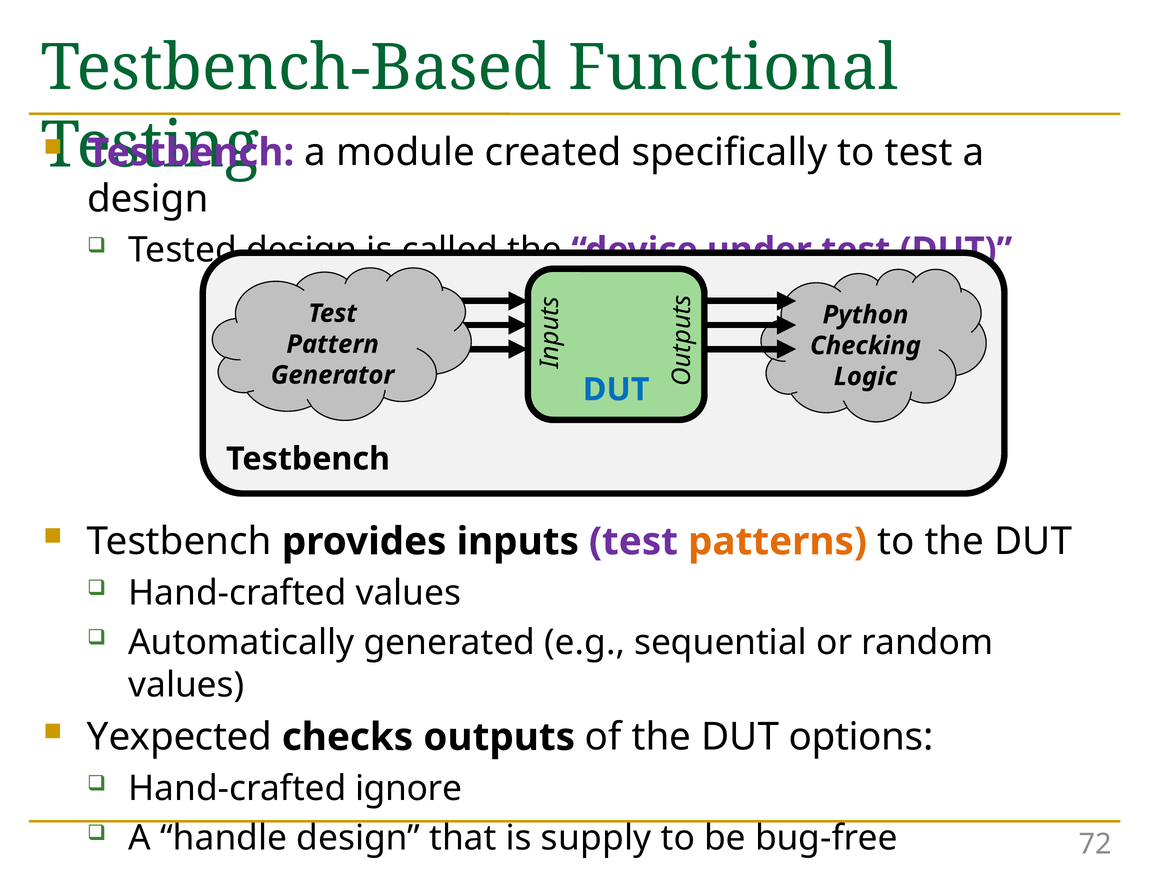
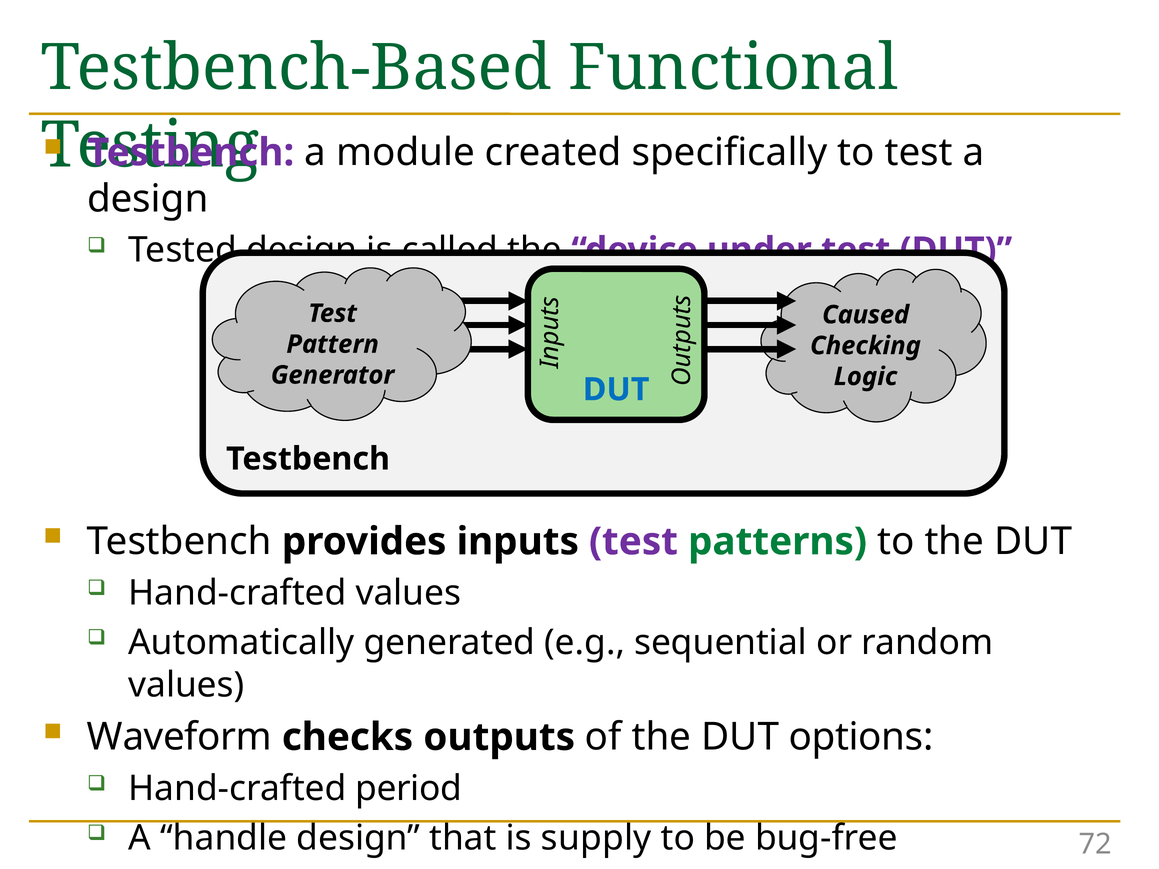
Python: Python -> Caused (866, 315)
patterns colour: orange -> green (778, 542)
Yexpected: Yexpected -> Waveform (180, 737)
ignore: ignore -> period (409, 789)
